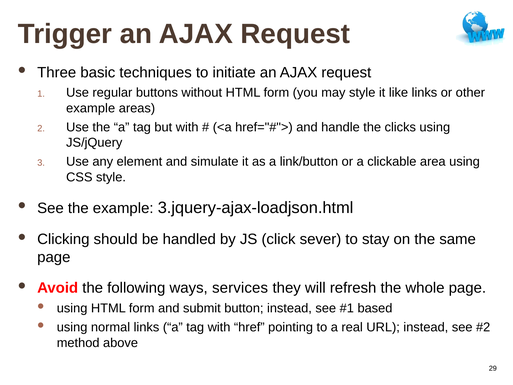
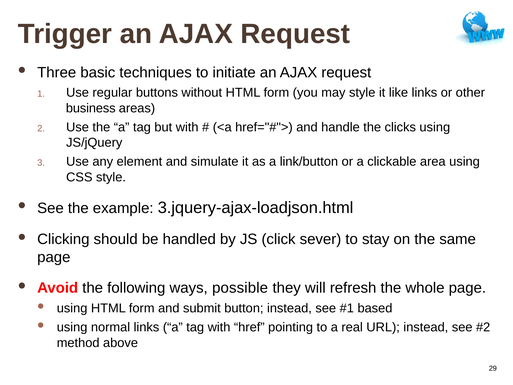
example: example -> business (91, 108)
services: services -> possible (240, 288)
